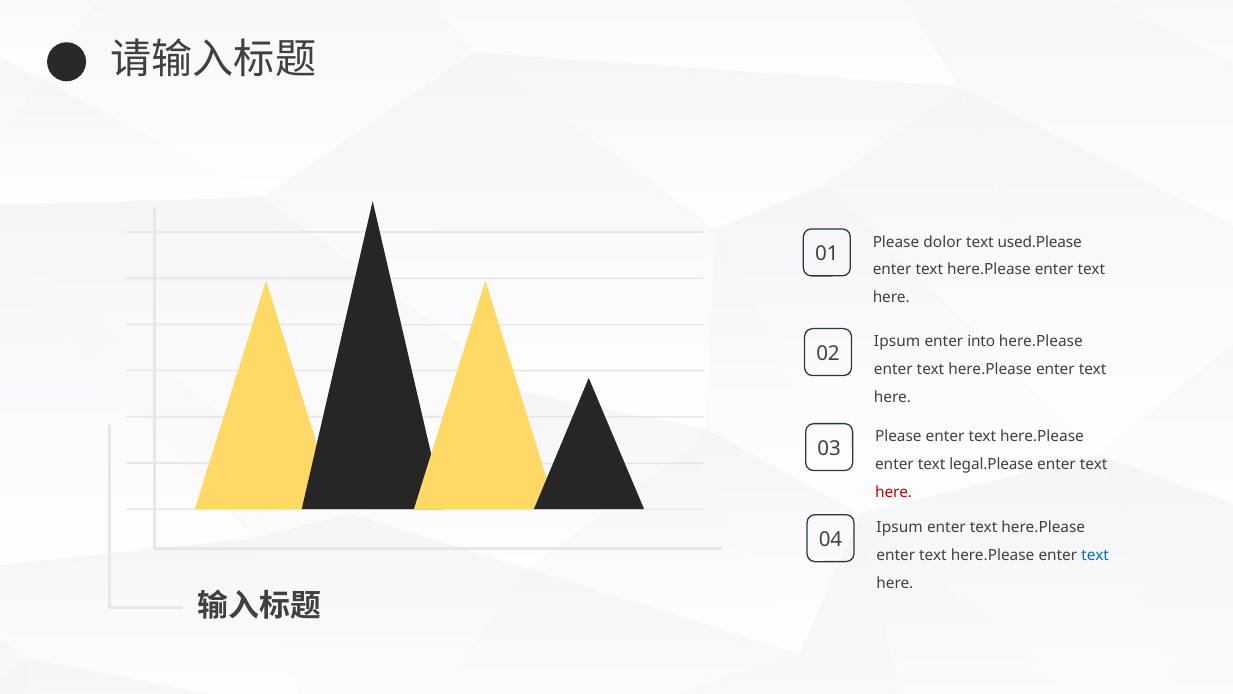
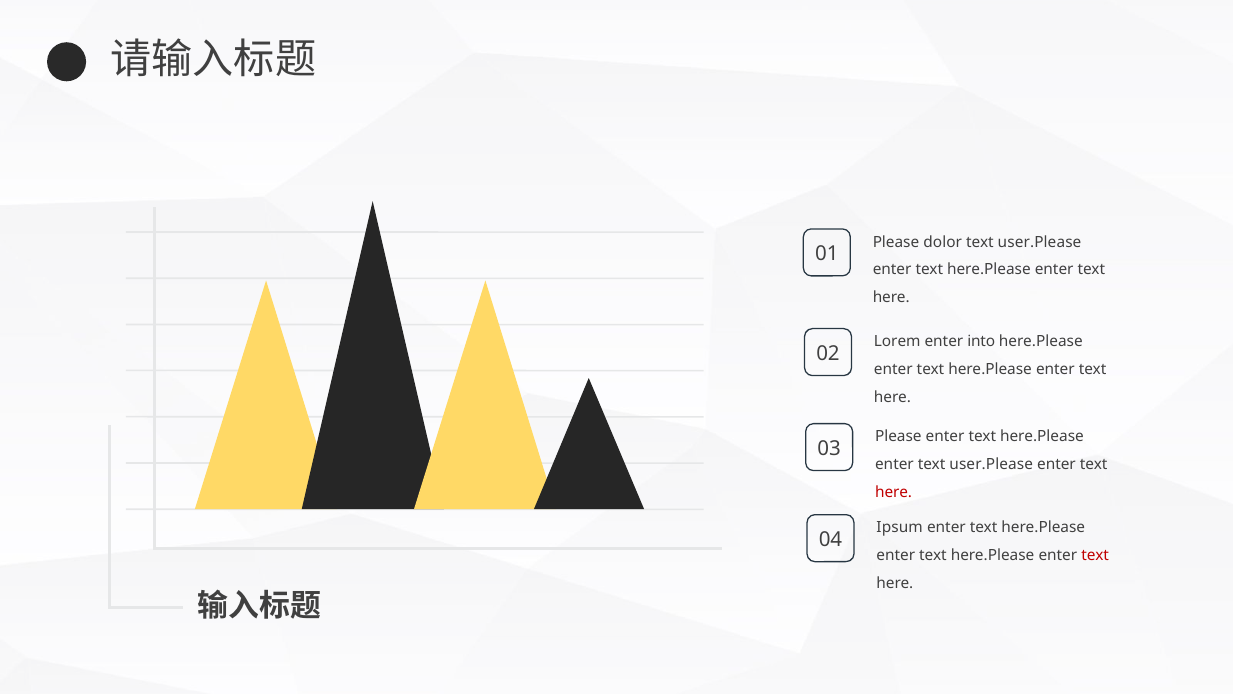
used.Please: used.Please -> user.Please (1040, 242)
Ipsum: Ipsum -> Lorem (897, 342)
enter text legal.Please: legal.Please -> user.Please (991, 464)
text colour: blue -> red (1095, 555)
